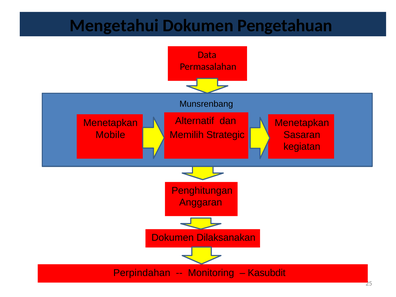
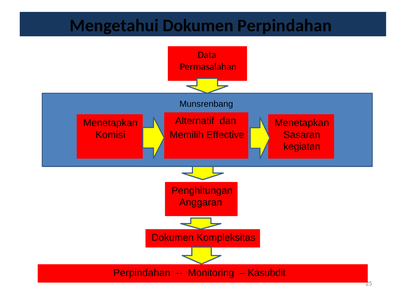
Dokumen Pengetahuan: Pengetahuan -> Perpindahan (285, 26)
Strategic: Strategic -> Effective (225, 135)
Mobile: Mobile -> Komisi (110, 135)
Dilaksanakan: Dilaksanakan -> Kompleksitas (226, 238)
